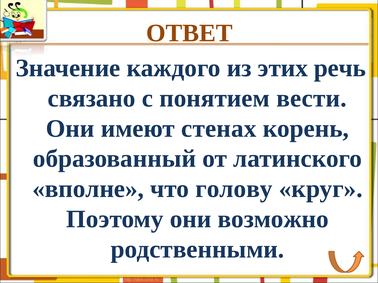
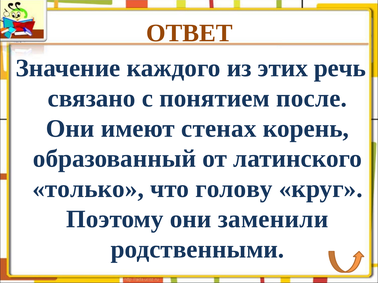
вести: вести -> после (312, 98)
вполне: вполне -> только (88, 189)
возможно: возможно -> заменили (273, 219)
